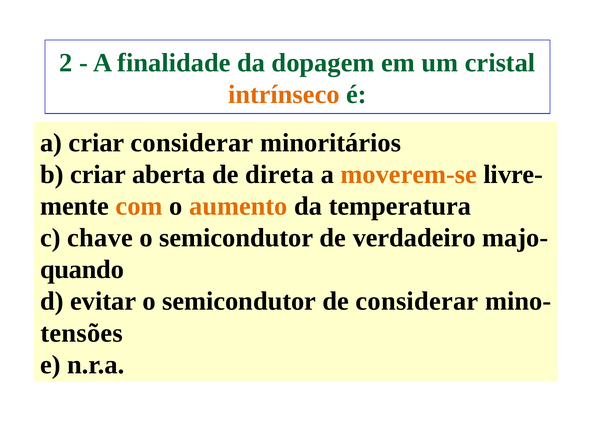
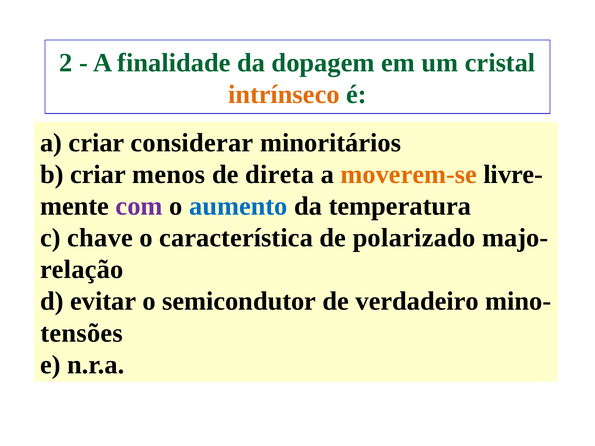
aberta: aberta -> menos (169, 174)
com colour: orange -> purple (139, 206)
aumento colour: orange -> blue (238, 206)
semicondutor: semicondutor -> característica (236, 238)
verdadeiro: verdadeiro -> polarizado (414, 238)
quando: quando -> relação (82, 270)
de considerar: considerar -> verdadeiro (417, 301)
